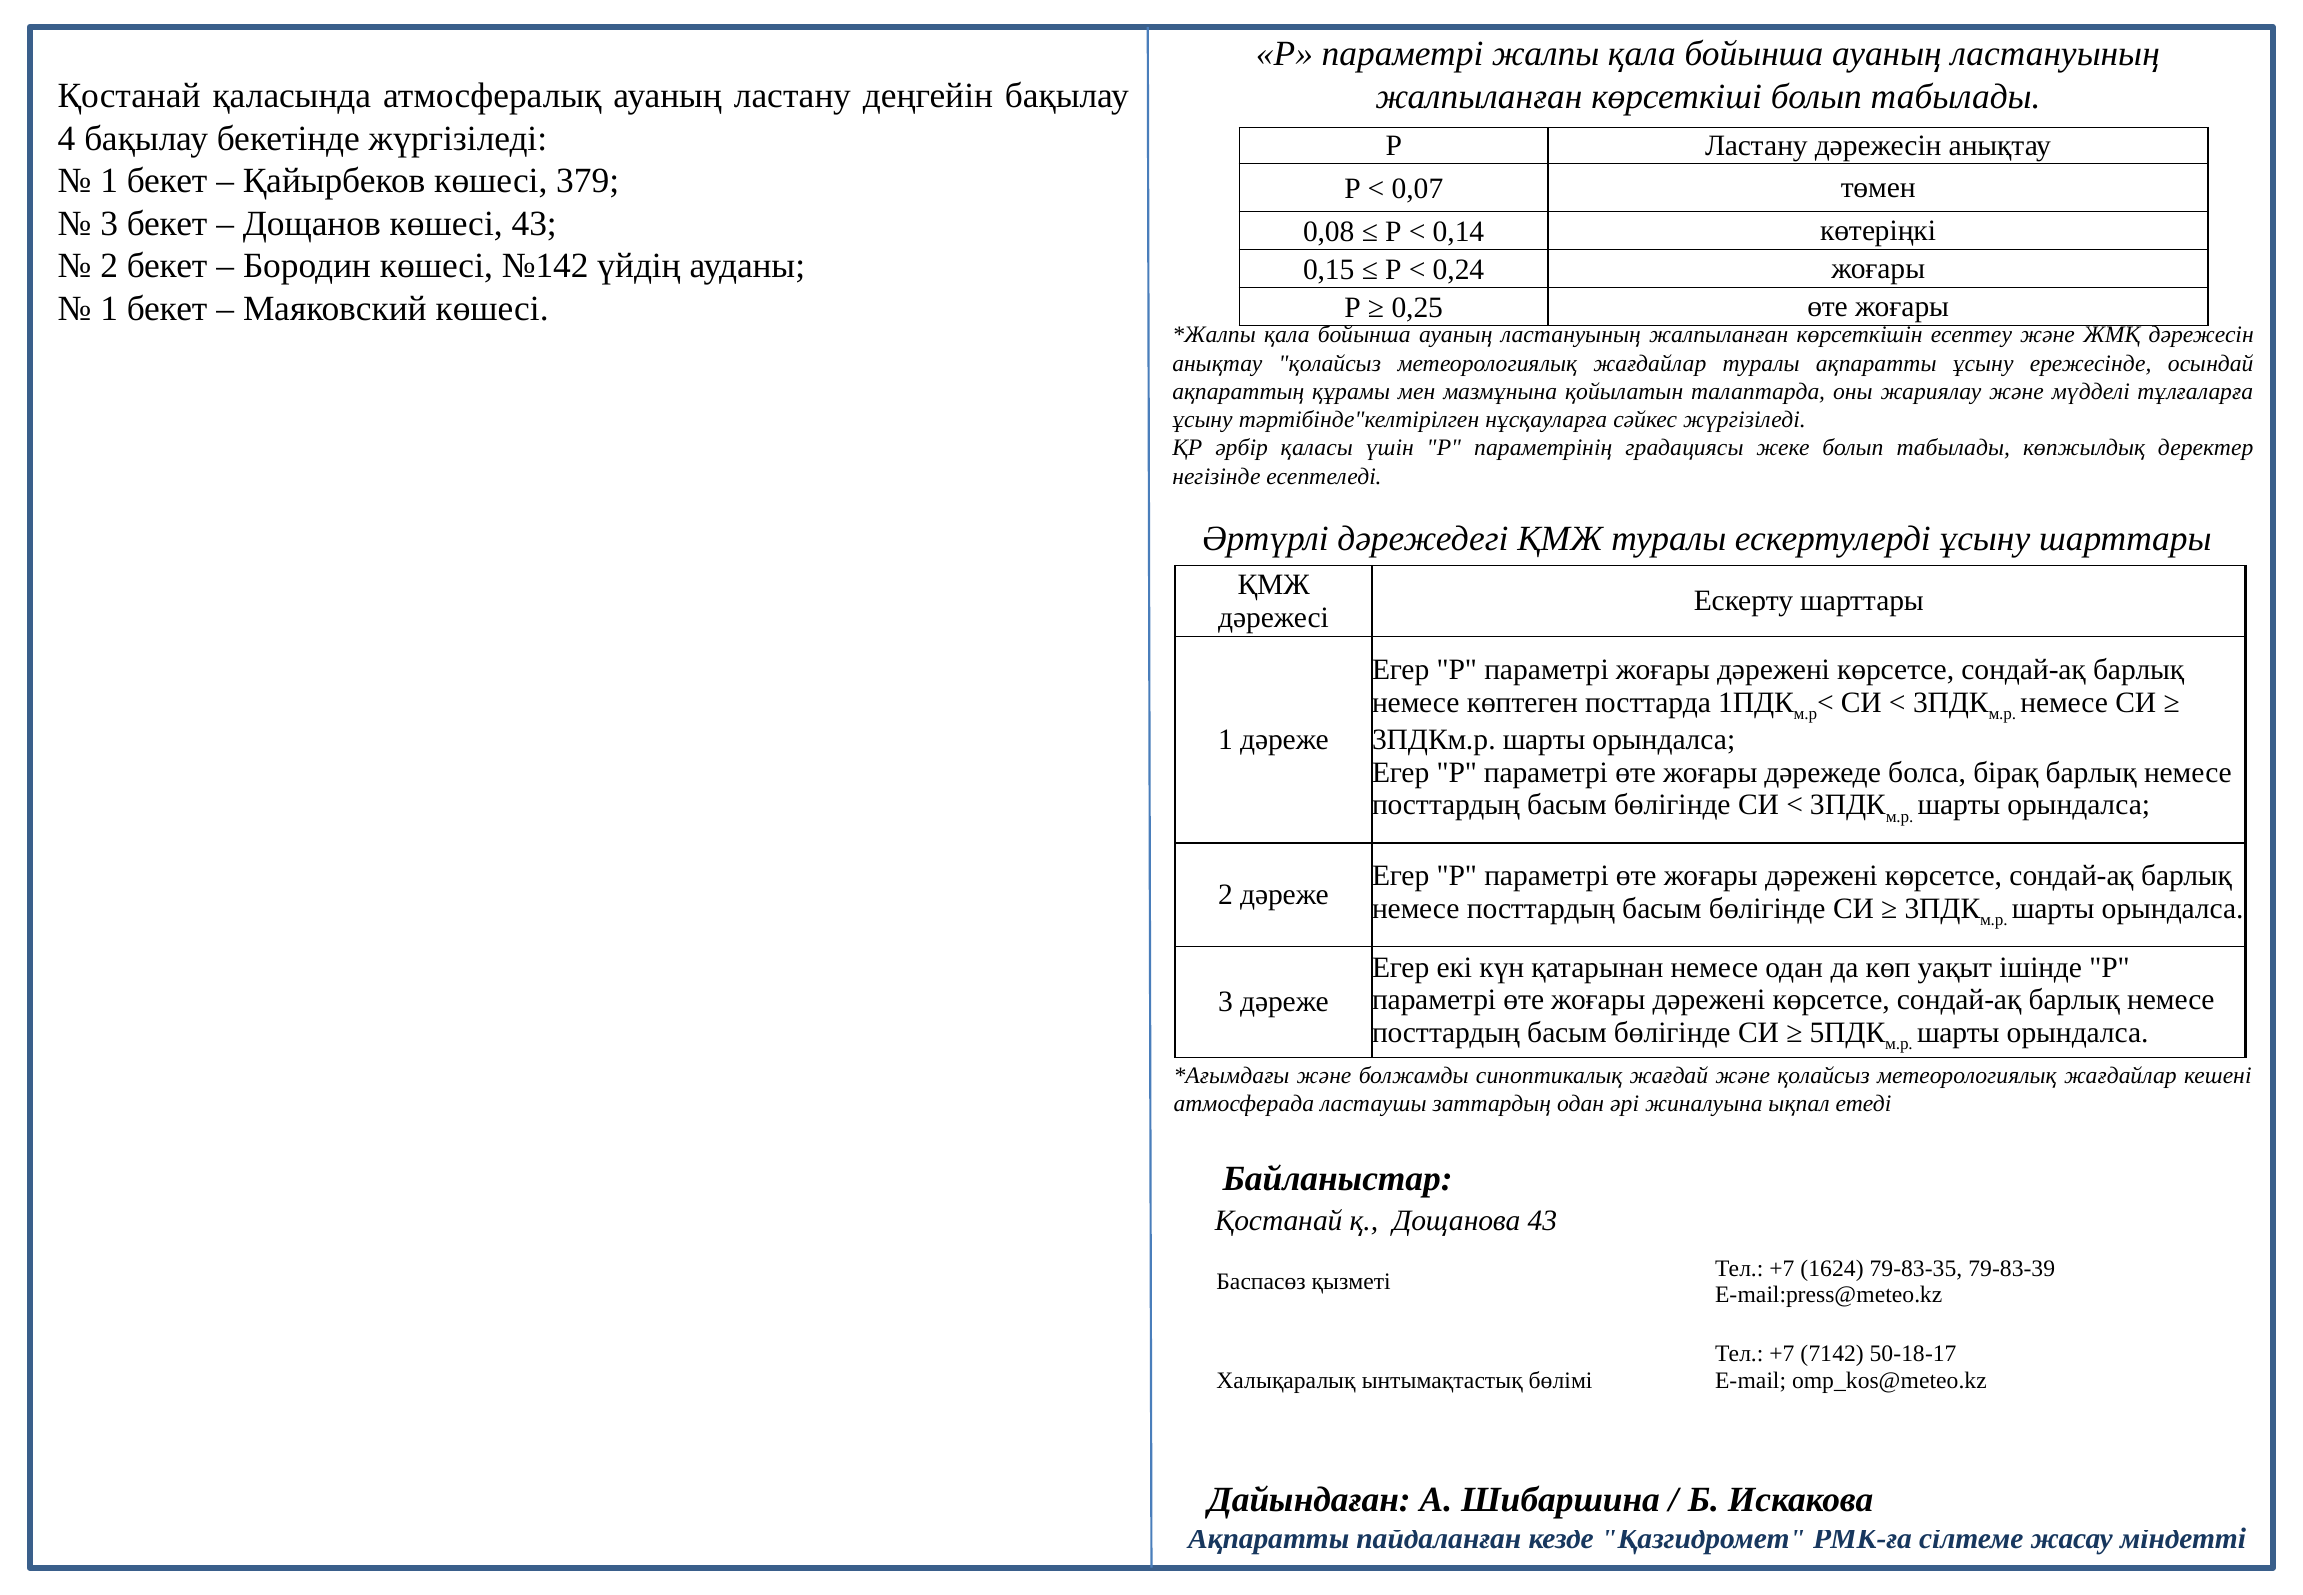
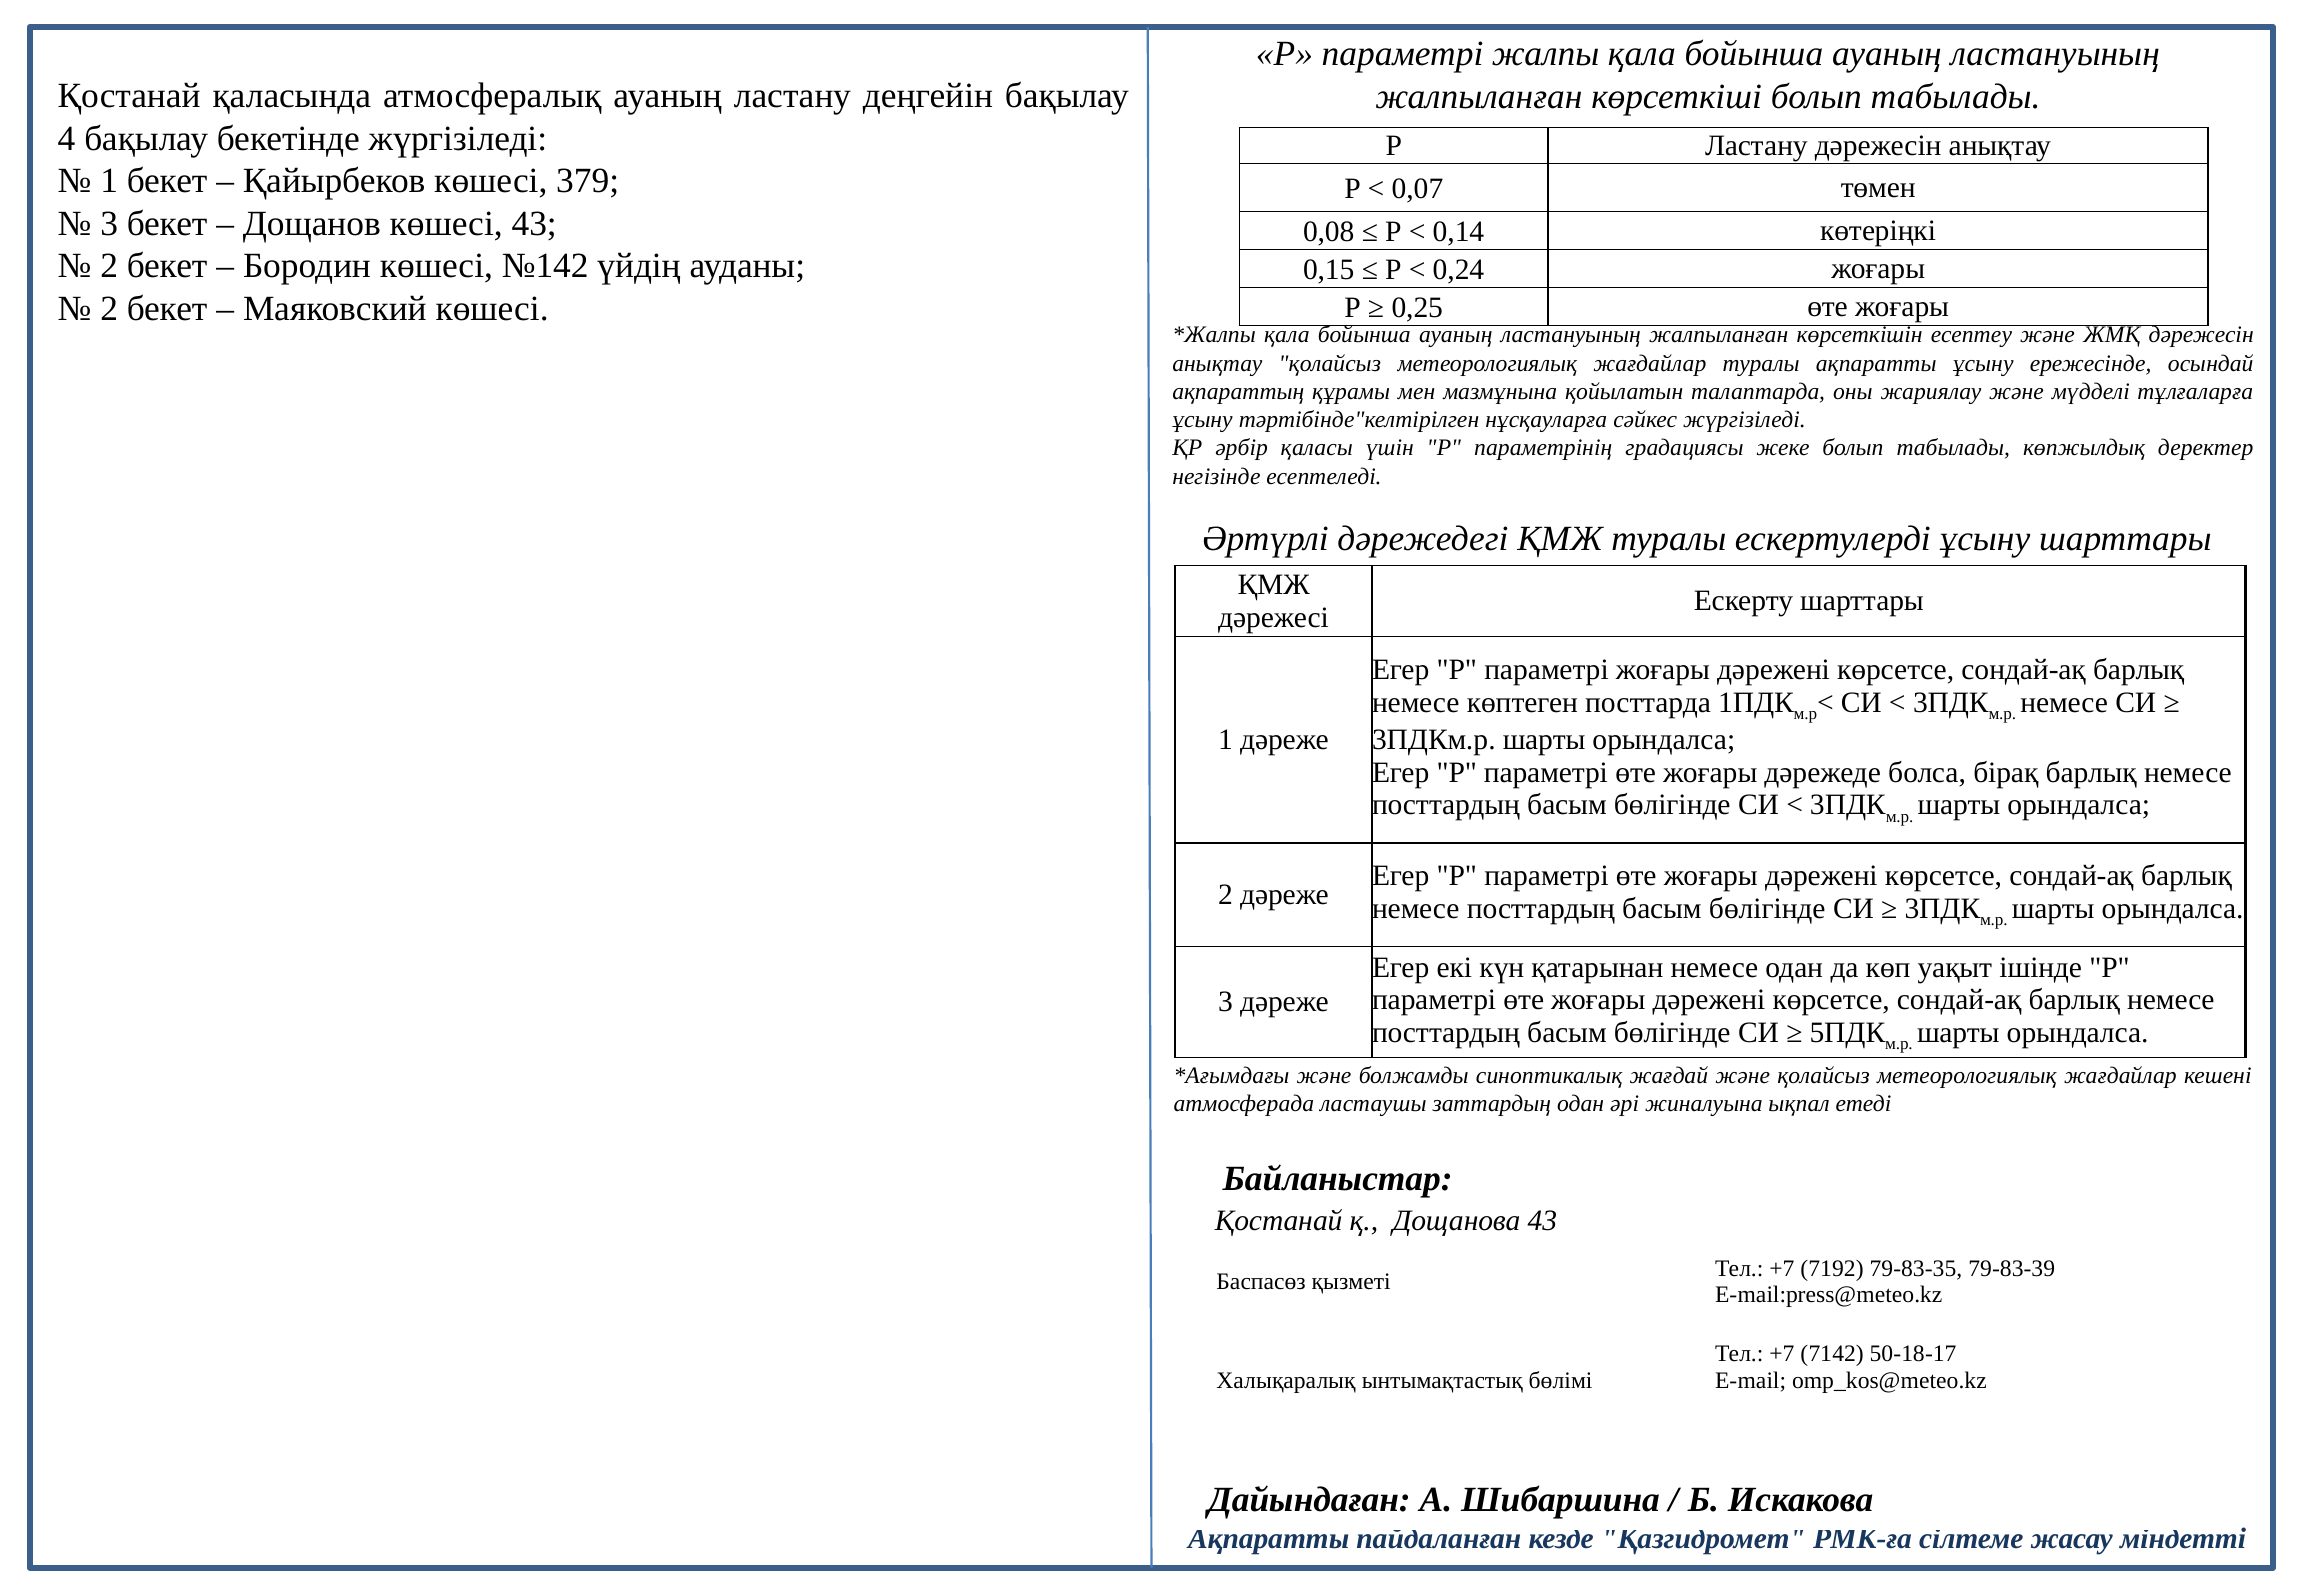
1: 1 -> 2 (109, 308)
1624: 1624 -> 7192 (1832, 1268)
